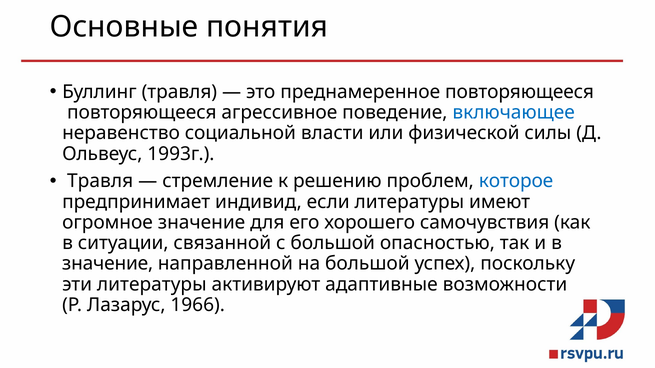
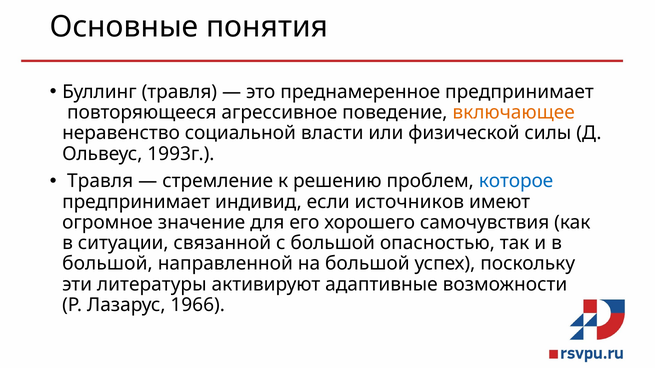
повторяющееся: повторяющееся -> предпринимает (519, 92)
включающее colour: blue -> orange (514, 113)
если литературы: литературы -> источников (409, 202)
значение: значение -> большой (107, 264)
